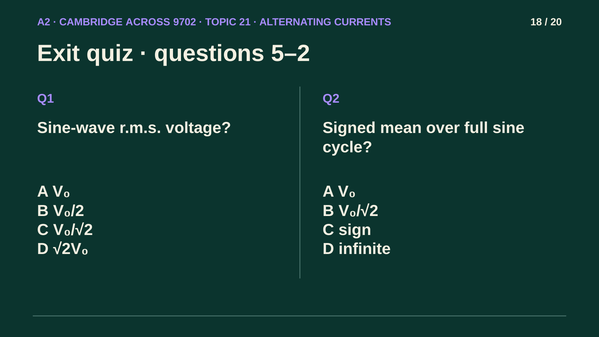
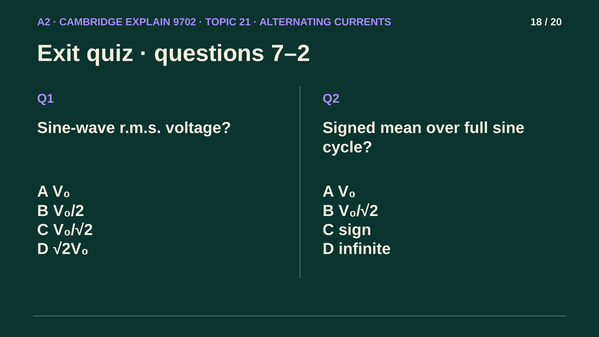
ACROSS: ACROSS -> EXPLAIN (148, 22)
5–2: 5–2 -> 7–2 (291, 53)
